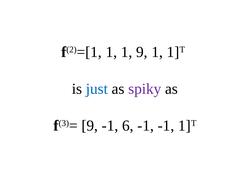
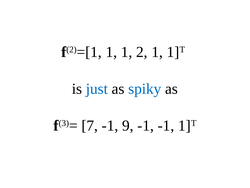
1 9: 9 -> 2 (142, 52)
spiky colour: purple -> blue (145, 89)
f(3)= 9: 9 -> 7 (90, 125)
6: 6 -> 9 (128, 125)
